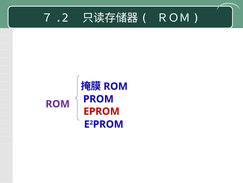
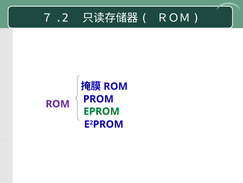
EPROM colour: red -> green (102, 111)
